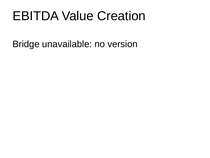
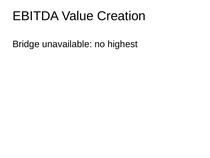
version: version -> highest (123, 44)
